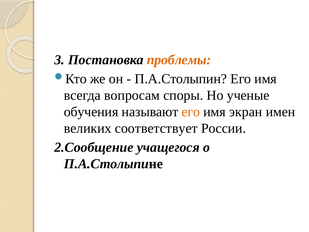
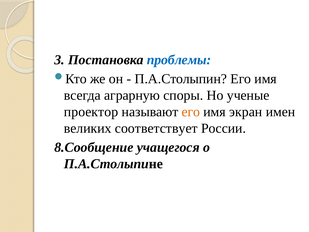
проблемы colour: orange -> blue (179, 60)
вопросам: вопросам -> аграрную (132, 95)
обучения: обучения -> проектор (91, 112)
2.Сообщение: 2.Сообщение -> 8.Сообщение (94, 147)
